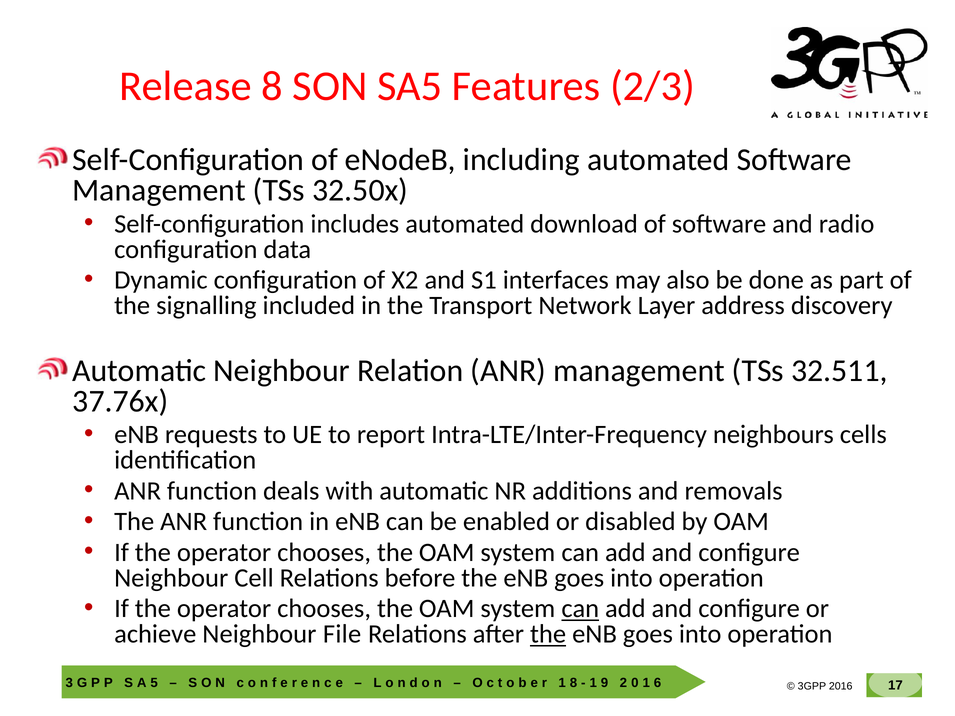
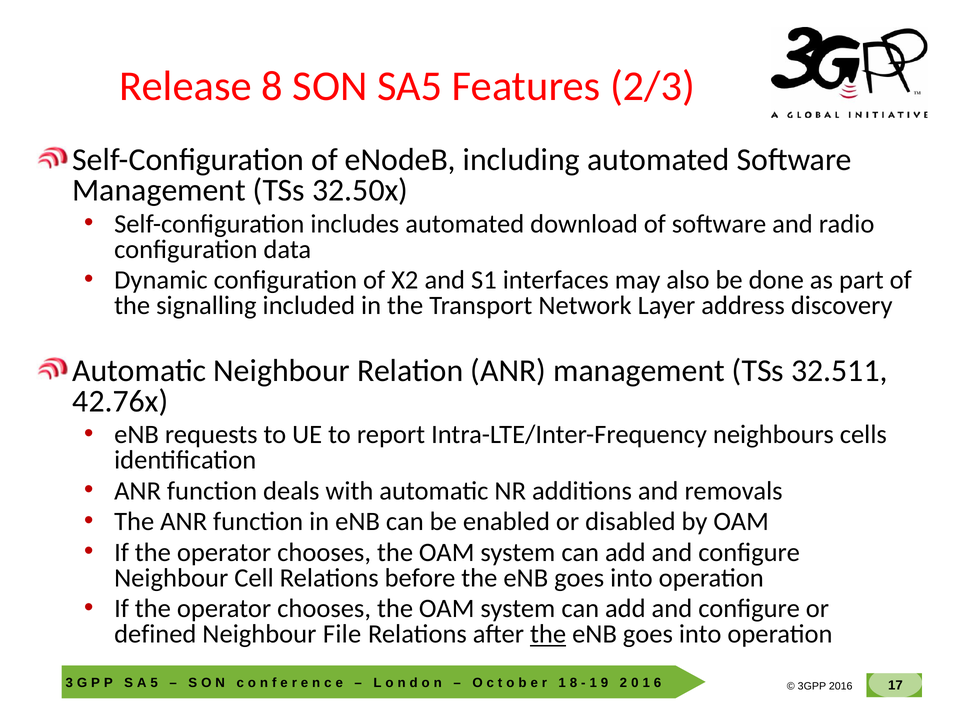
37.76x: 37.76x -> 42.76x (120, 401)
can underline: present -> none (580, 609)
achieve: achieve -> defined (155, 634)
